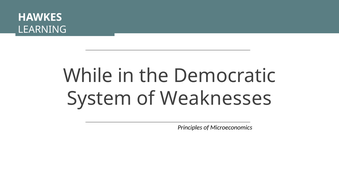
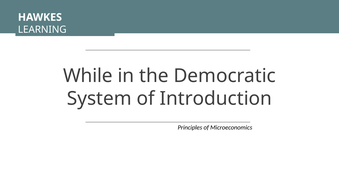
Weaknesses: Weaknesses -> Introduction (216, 98)
